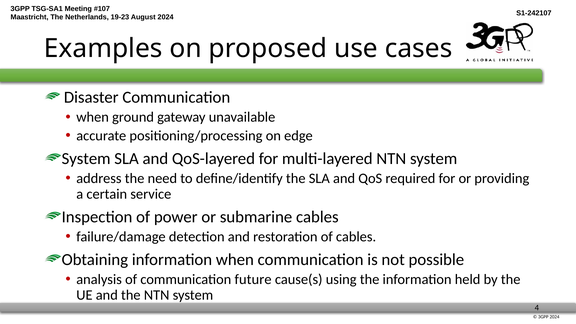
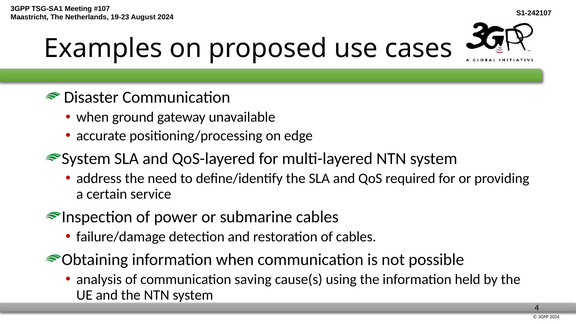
future: future -> saving (253, 279)
